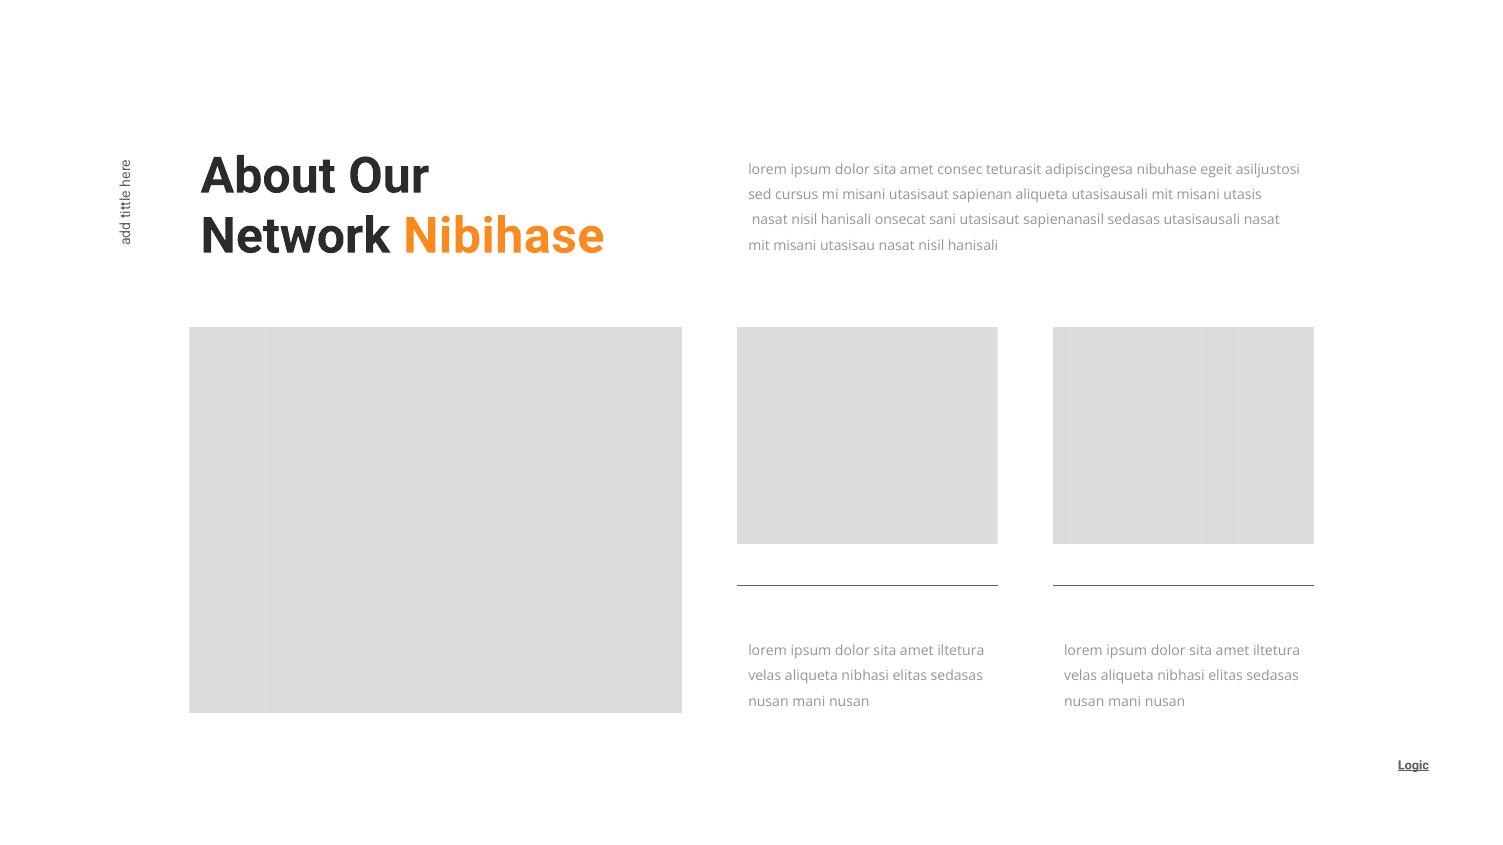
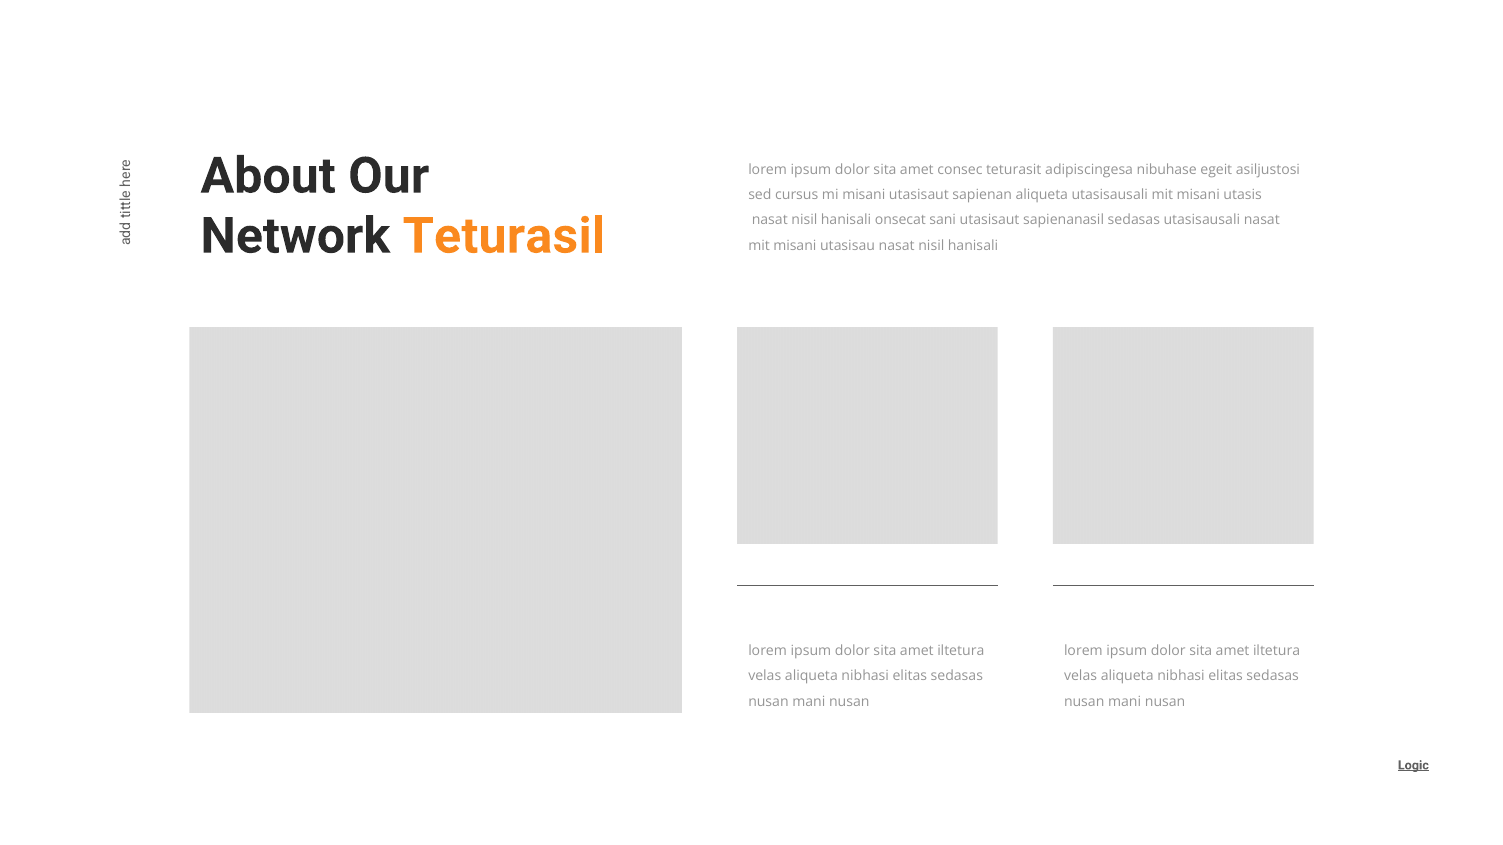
Nibihase: Nibihase -> Teturasil (504, 236)
